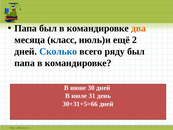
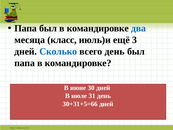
два colour: orange -> blue (139, 28)
2: 2 -> 3 (135, 40)
всего ряду: ряду -> день (115, 51)
